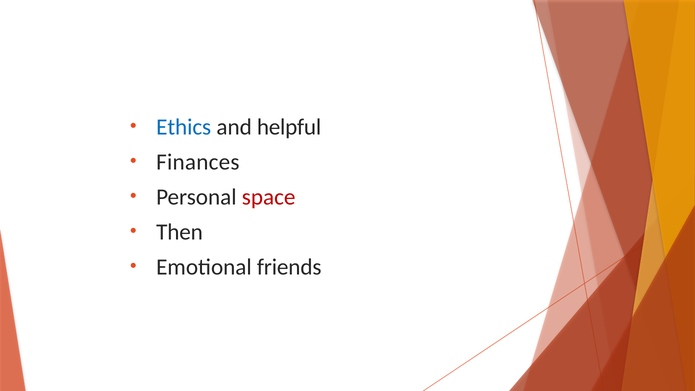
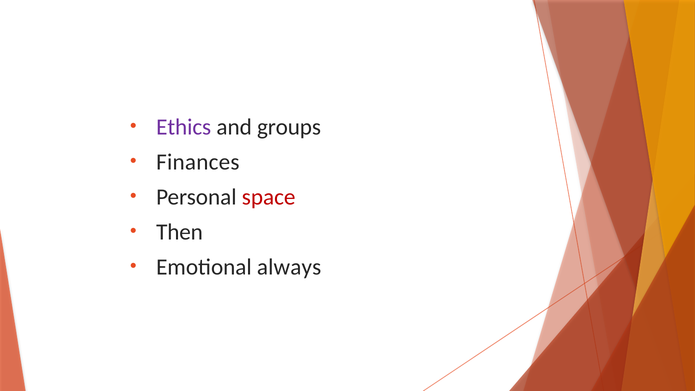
Ethics colour: blue -> purple (184, 127)
helpful: helpful -> groups (289, 127)
friends: friends -> always (289, 267)
